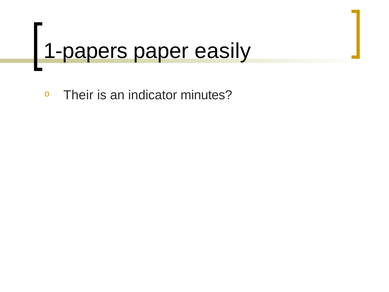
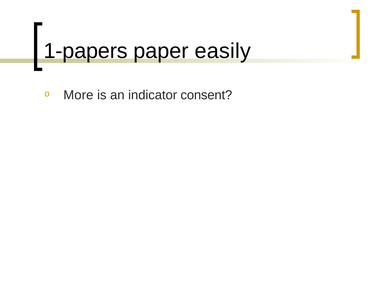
Their: Their -> More (78, 95)
minutes: minutes -> consent (206, 95)
